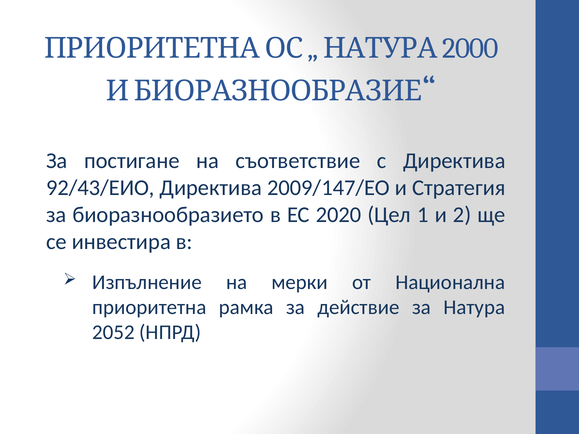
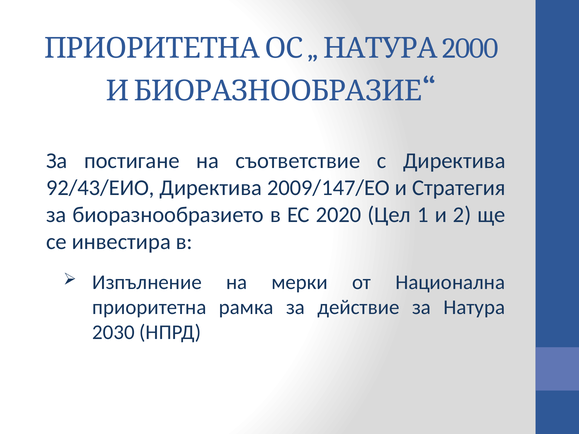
2052: 2052 -> 2030 (113, 333)
